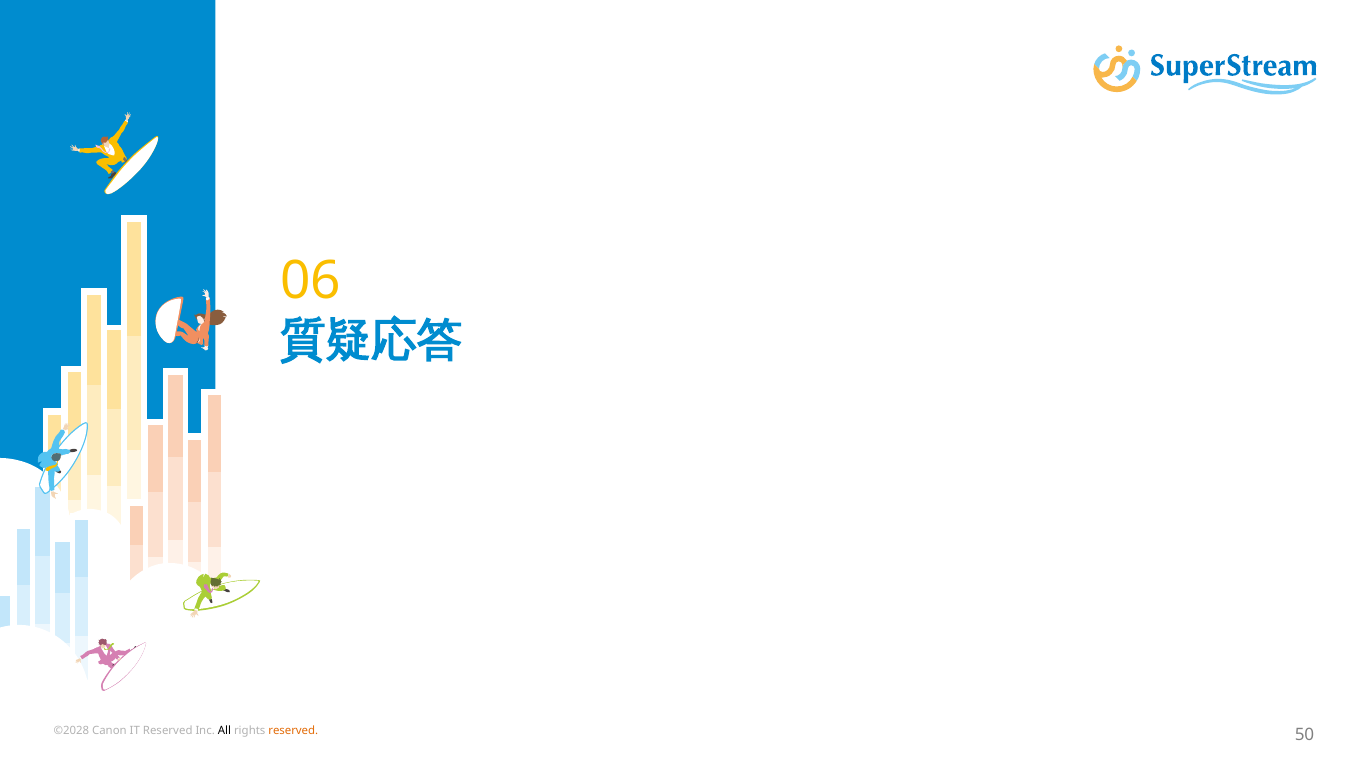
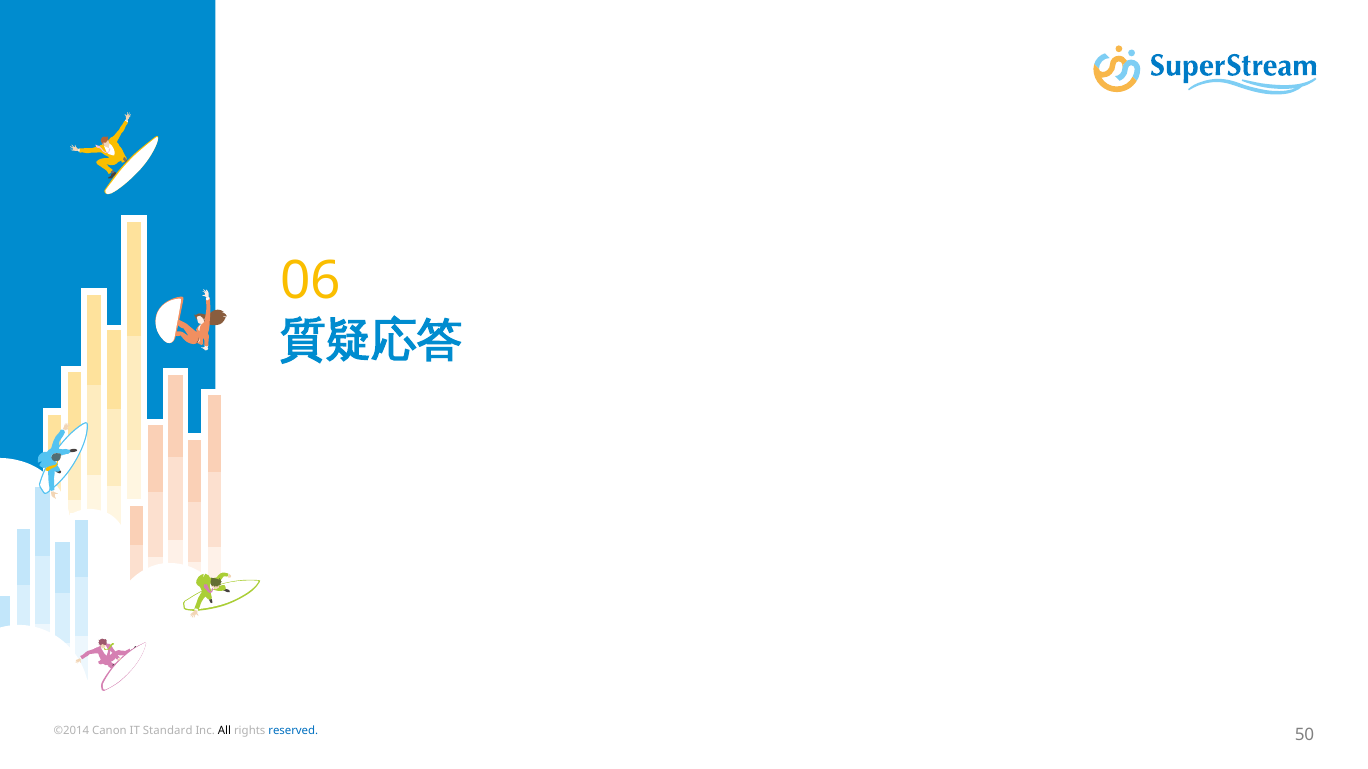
©2028: ©2028 -> ©2014 (71, 731)
IT Reserved: Reserved -> Standard (168, 731)
reserved colour: orange -> blue (293, 731)
